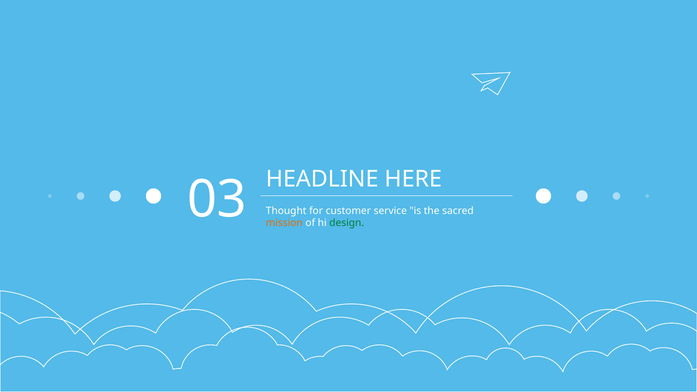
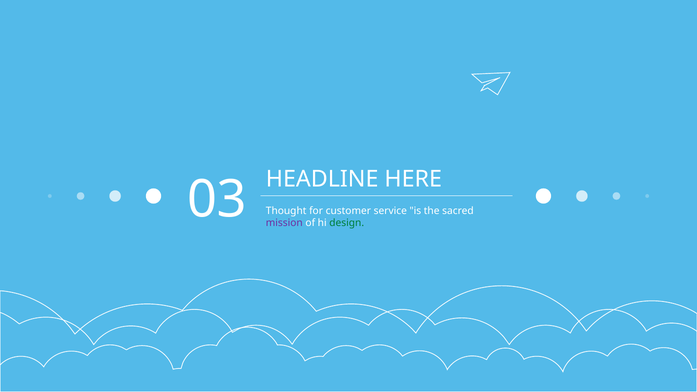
mission colour: orange -> purple (284, 223)
